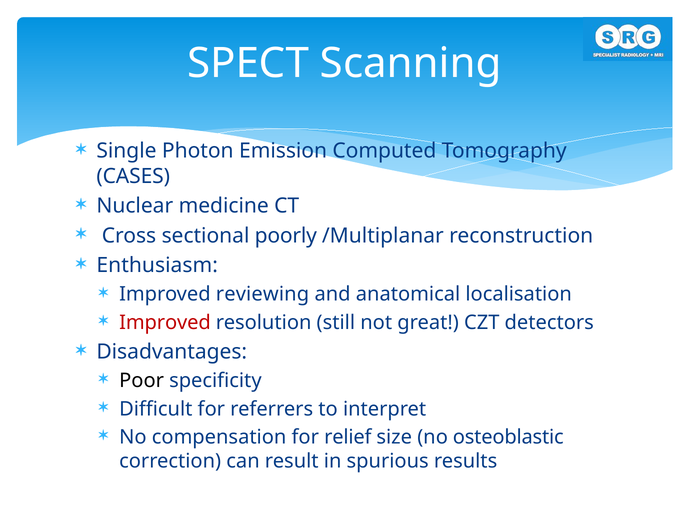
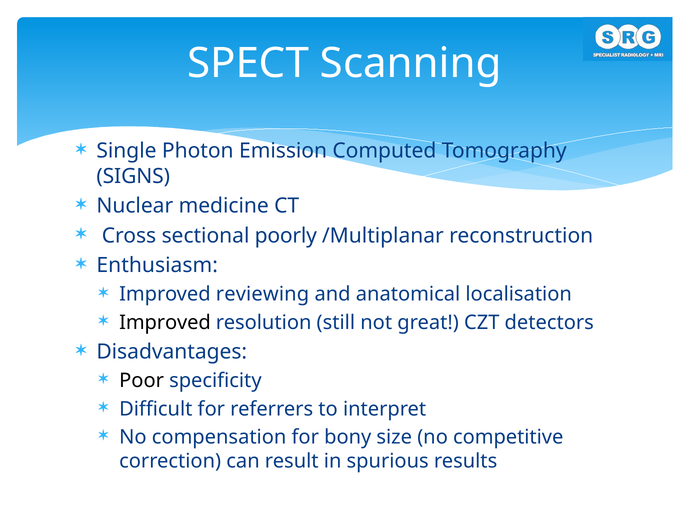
CASES: CASES -> SIGNS (133, 176)
Improved colour: red -> black (165, 323)
relief: relief -> bony (348, 438)
osteoblastic: osteoblastic -> competitive (508, 438)
